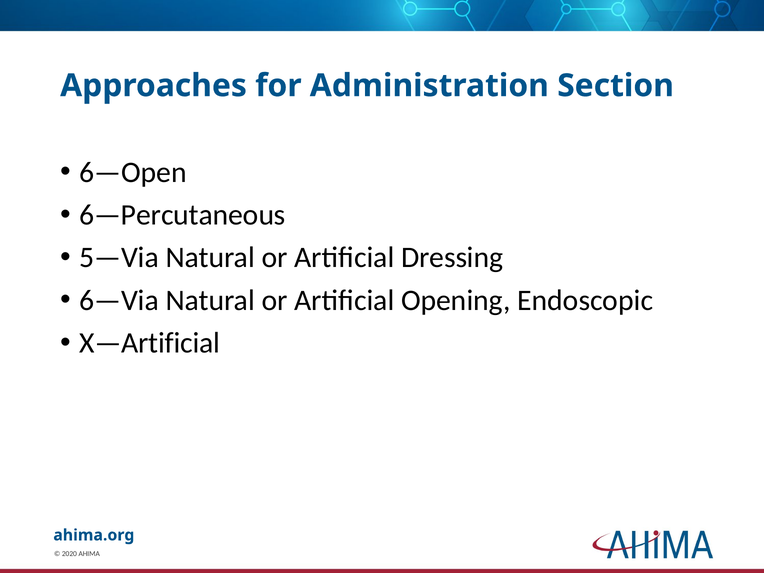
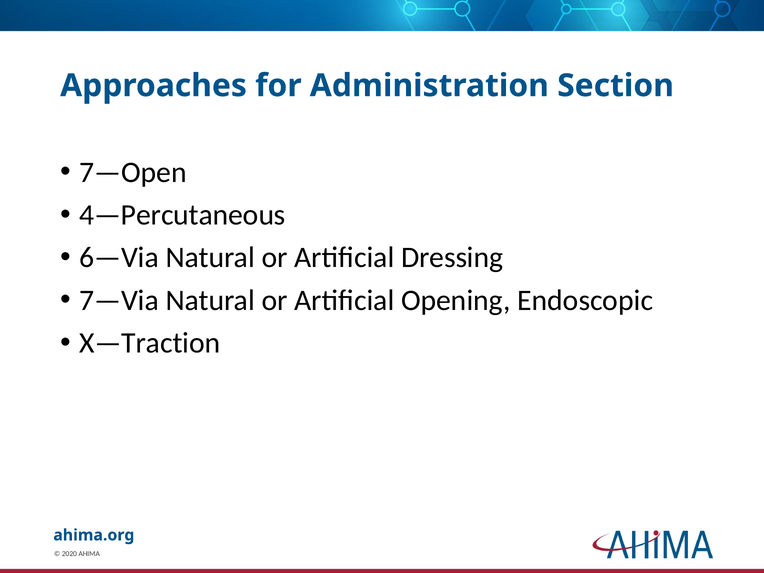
6—Open: 6—Open -> 7—Open (133, 172)
6—Percutaneous: 6—Percutaneous -> 4—Percutaneous (182, 215)
5—Via: 5—Via -> 6—Via (119, 258)
6—Via: 6—Via -> 7—Via (119, 300)
X—Artificial: X—Artificial -> X—Traction (150, 343)
